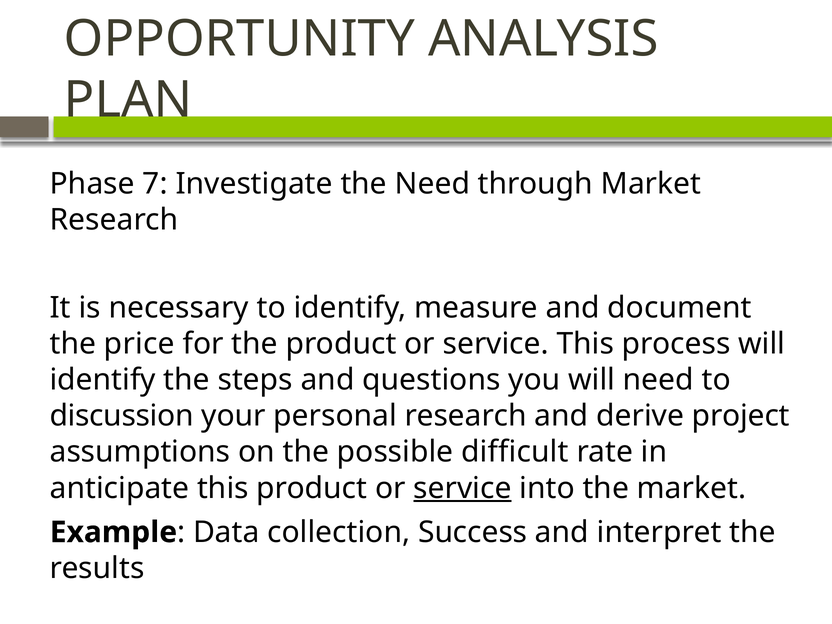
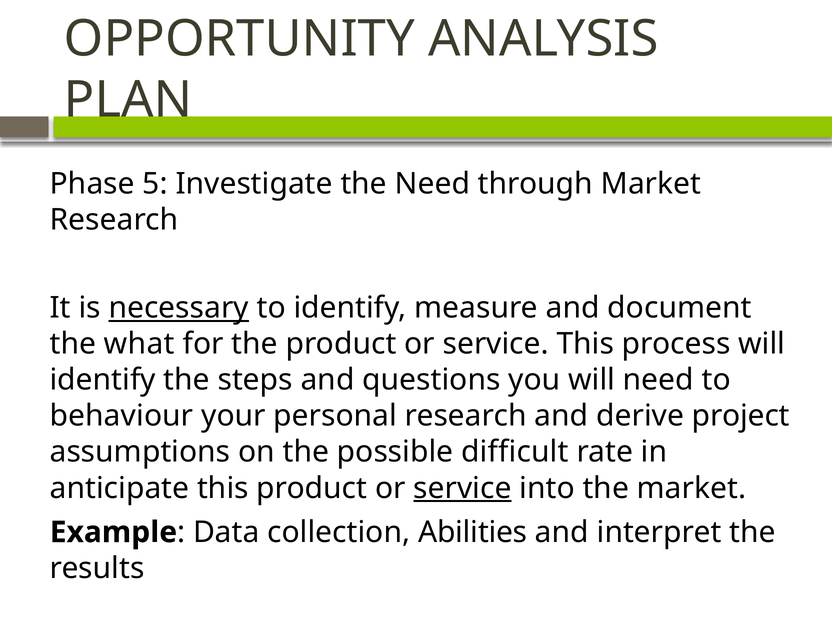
7: 7 -> 5 (155, 184)
necessary underline: none -> present (179, 308)
price: price -> what (139, 344)
discussion: discussion -> behaviour (122, 416)
Success: Success -> Abilities (473, 532)
